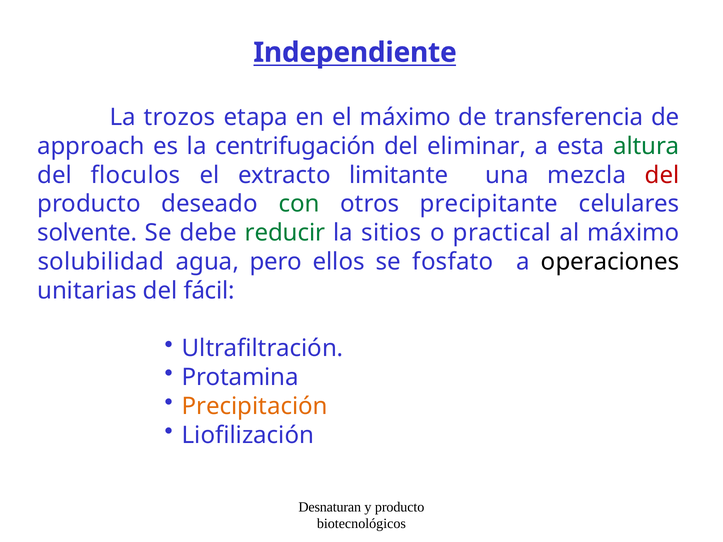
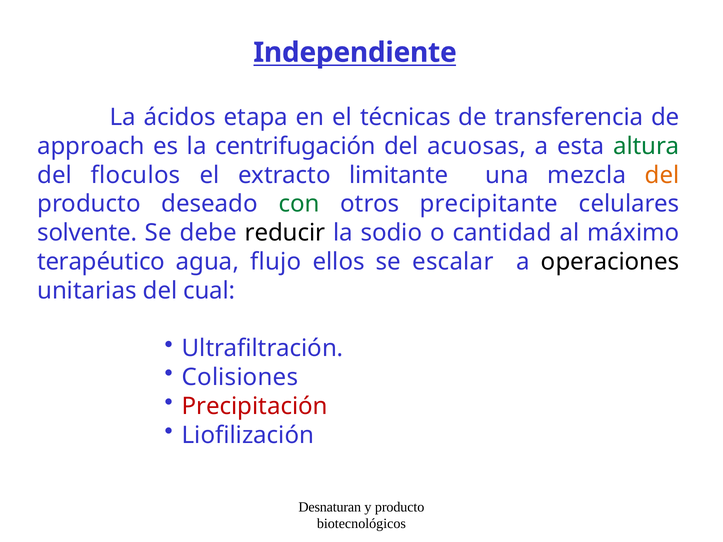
trozos: trozos -> ácidos (180, 117)
el máximo: máximo -> técnicas (405, 117)
eliminar: eliminar -> acuosas (477, 146)
del colour: red -> orange (662, 175)
reducir colour: green -> black (285, 233)
sitios: sitios -> sodio (391, 233)
practical: practical -> cantidad (502, 233)
solubilidad: solubilidad -> terapéutico (101, 262)
pero: pero -> flujo (276, 262)
fosfato: fosfato -> escalar (453, 262)
fácil: fácil -> cual (209, 291)
Protamina: Protamina -> Colisiones (240, 378)
Precipitación colour: orange -> red (255, 407)
